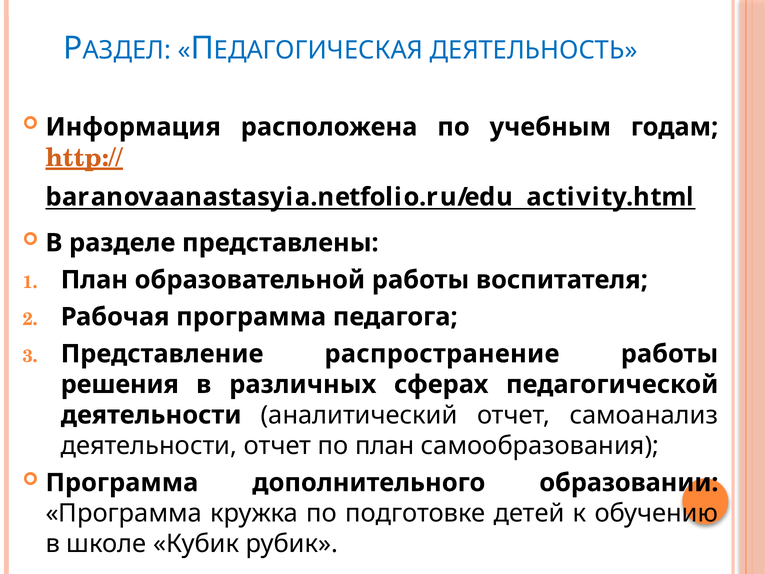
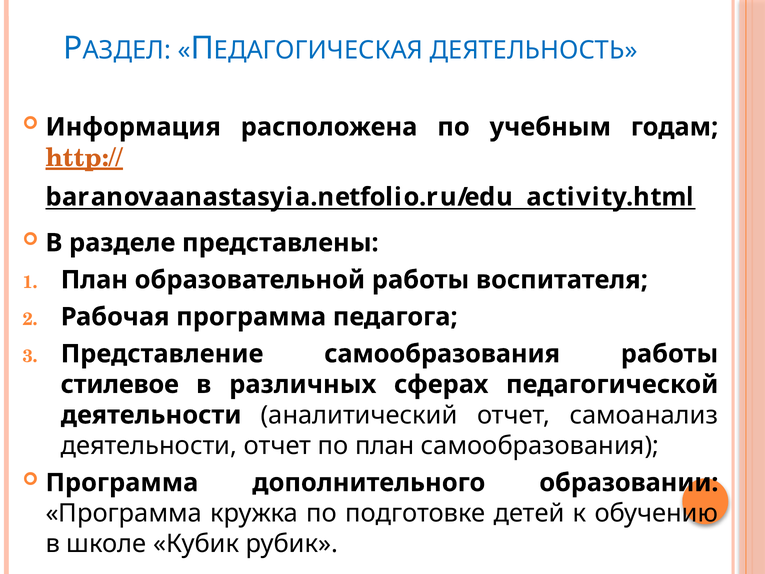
Представление распространение: распространение -> самообразования (442, 354)
решения: решения -> стилевое (120, 384)
